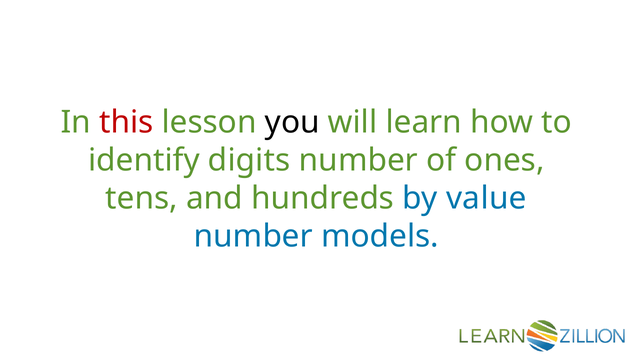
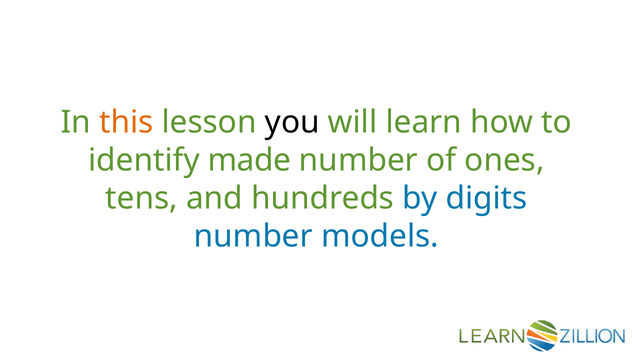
this colour: red -> orange (126, 122)
digits: digits -> made (249, 160)
value: value -> digits (487, 198)
